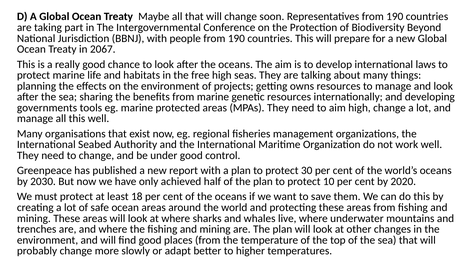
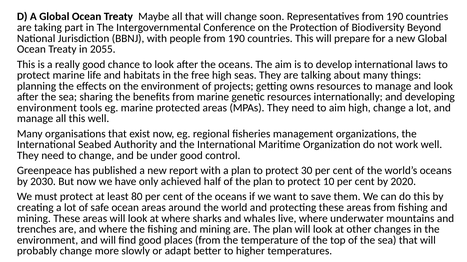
2067: 2067 -> 2055 (103, 49)
governments: governments -> environment (47, 108)
18: 18 -> 80 (137, 197)
